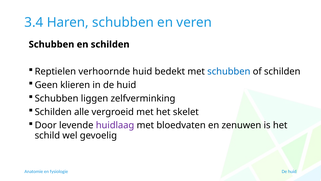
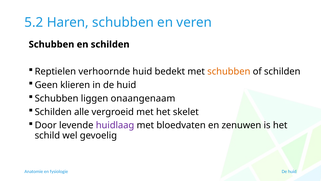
3.4: 3.4 -> 5.2 (34, 22)
schubben colour: blue -> orange (229, 71)
zelfverminking: zelfverminking -> onaangenaam (143, 98)
